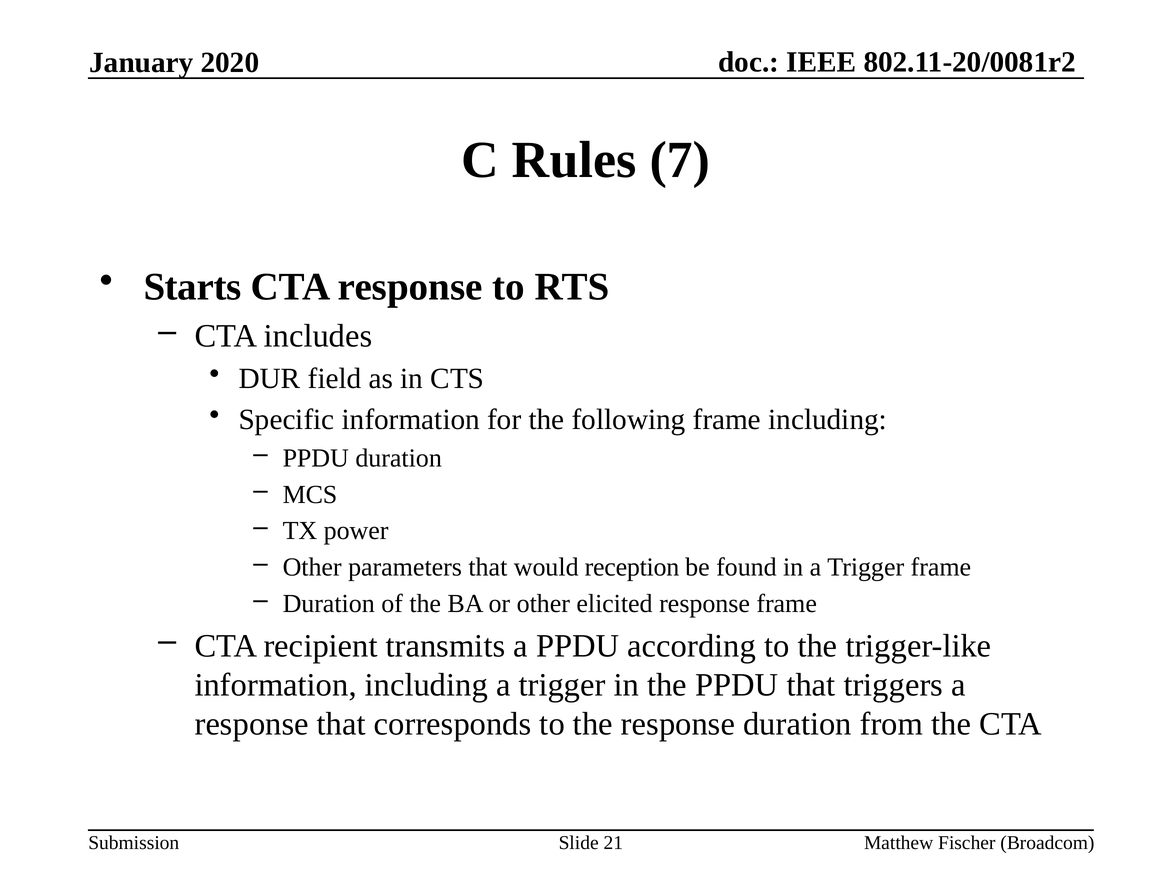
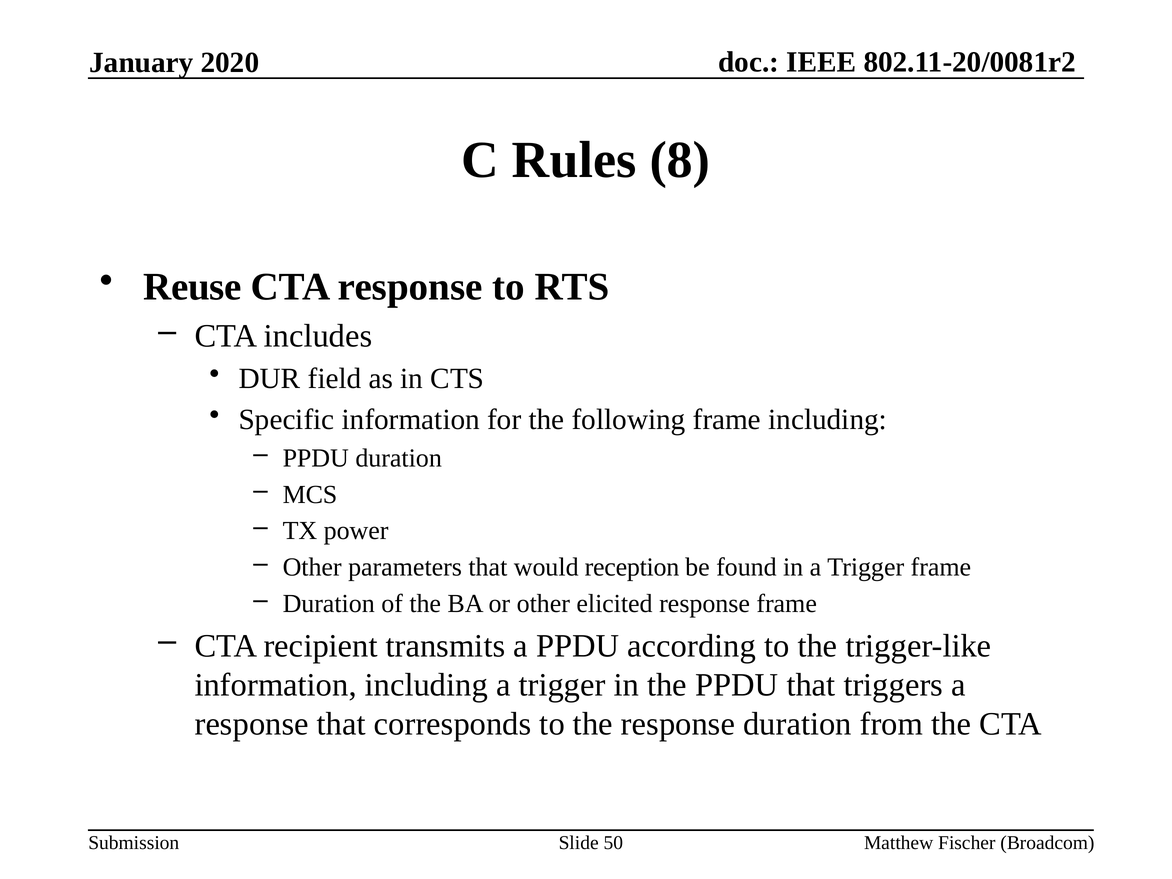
7: 7 -> 8 (680, 160)
Starts: Starts -> Reuse (192, 287)
21: 21 -> 50 (613, 843)
